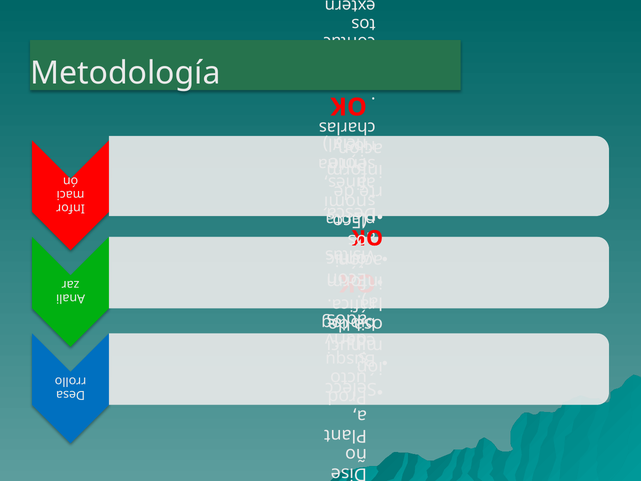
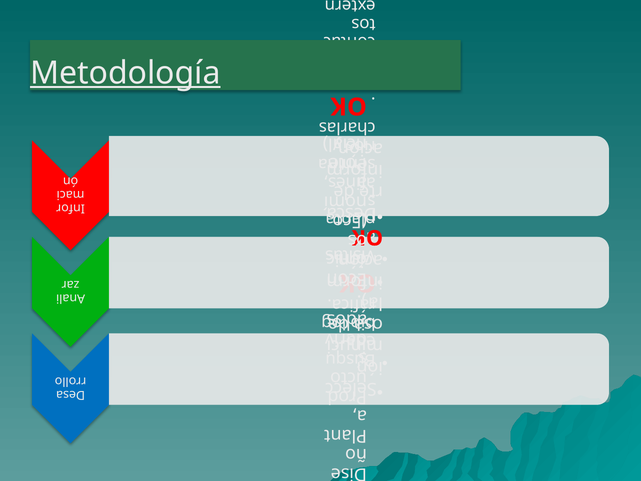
Metodología underline: none -> present (125, 73)
